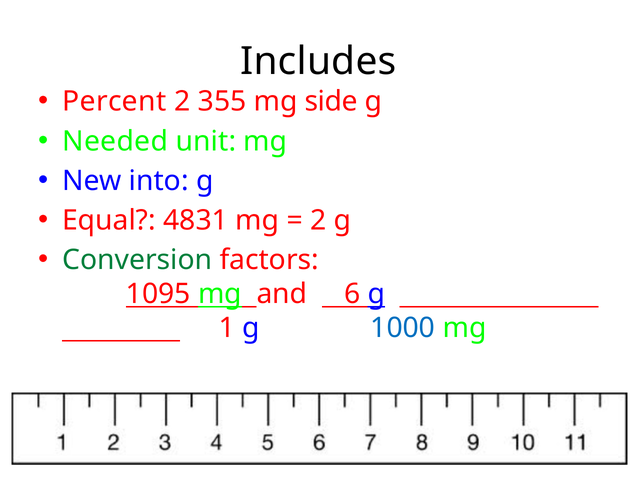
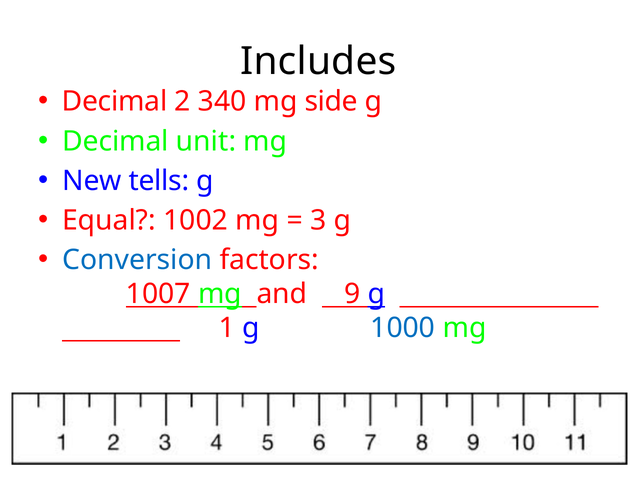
Percent: Percent -> Decimal (115, 102)
355: 355 -> 340 (222, 102)
Needed: Needed -> Decimal (115, 141)
into: into -> tells (159, 181)
4831: 4831 -> 1002 (196, 221)
2: 2 -> 3 (318, 221)
Conversion colour: green -> blue (137, 260)
1095: 1095 -> 1007 (158, 294)
6: 6 -> 9 (352, 294)
